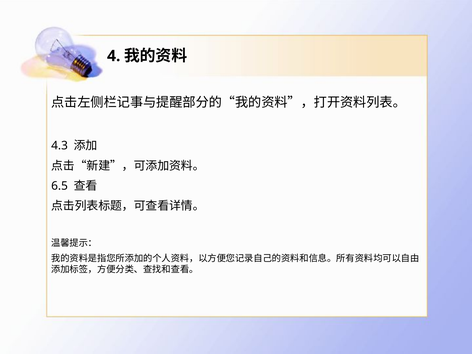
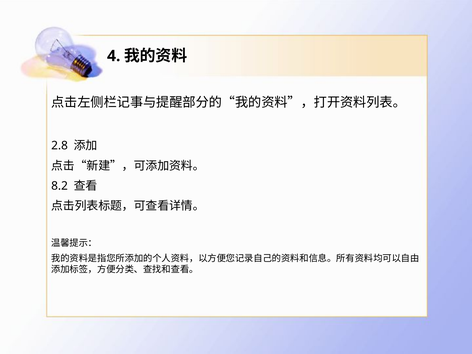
4.3: 4.3 -> 2.8 (60, 146)
6.5: 6.5 -> 8.2 (60, 186)
